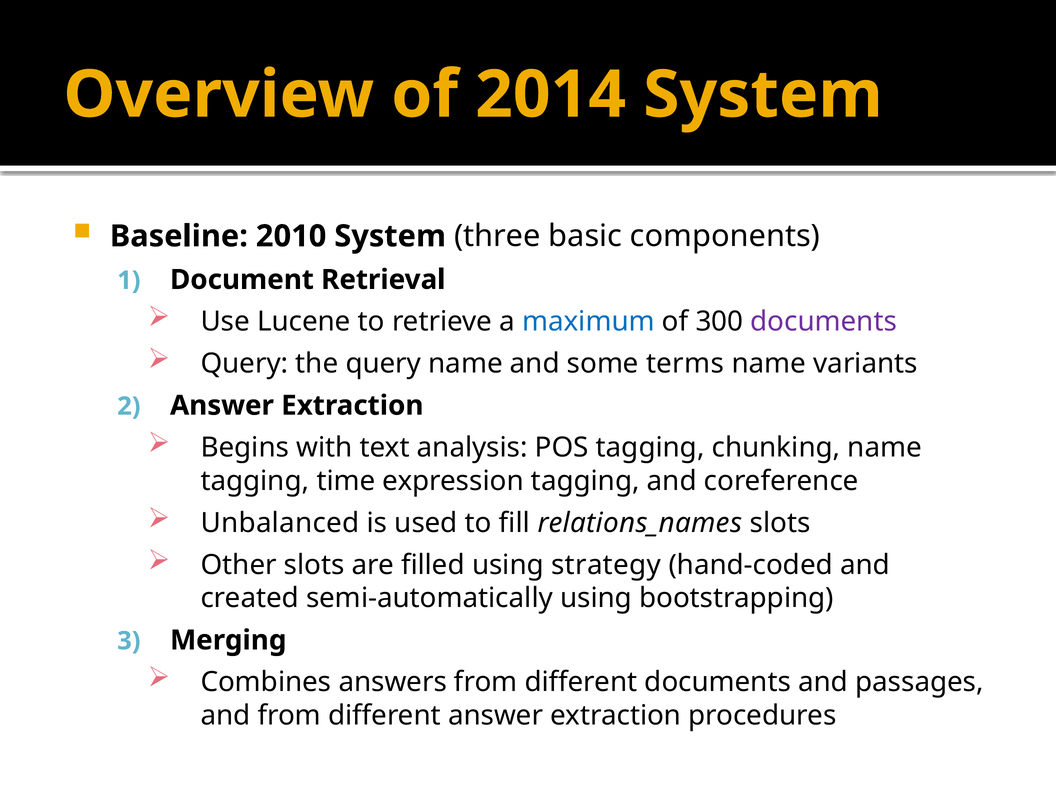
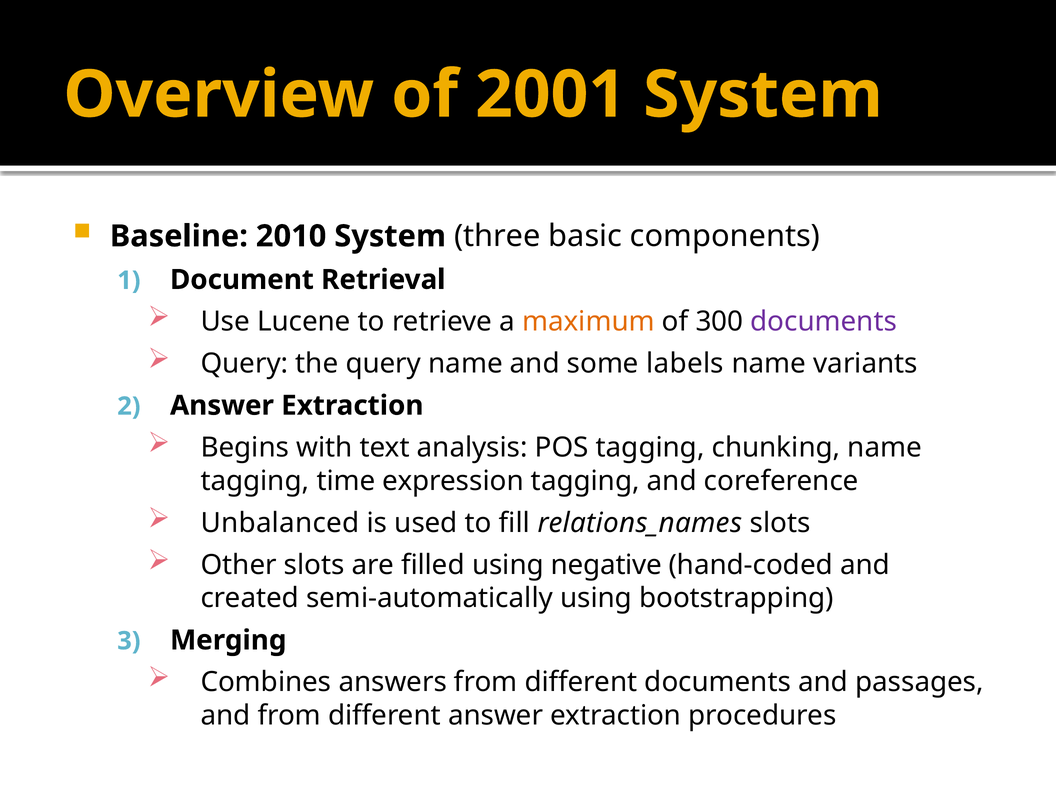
2014: 2014 -> 2001 (551, 95)
maximum colour: blue -> orange (588, 322)
terms: terms -> labels (685, 364)
strategy: strategy -> negative (606, 565)
